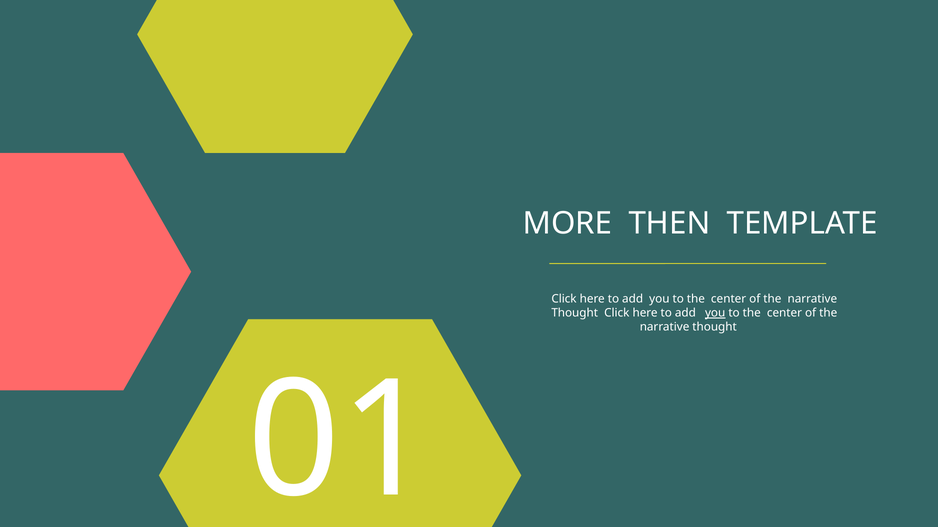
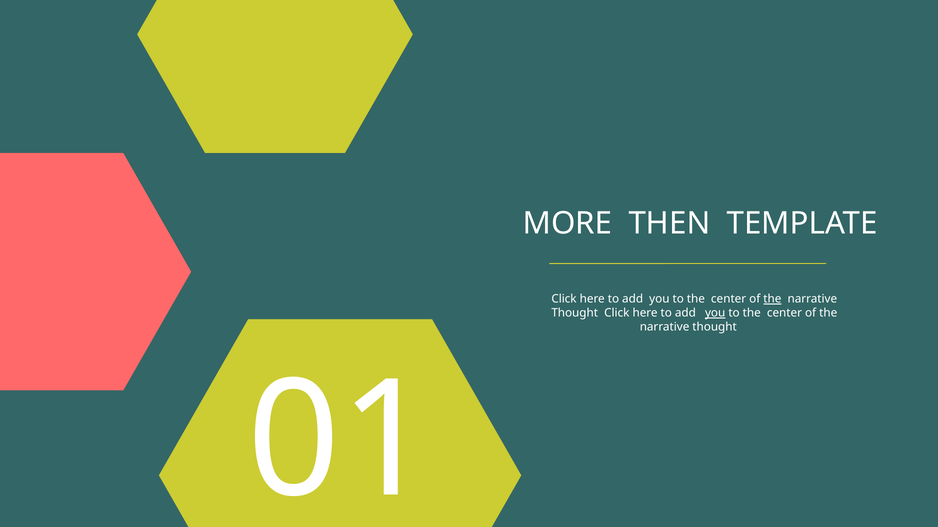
the underline: none -> present (772, 299)
